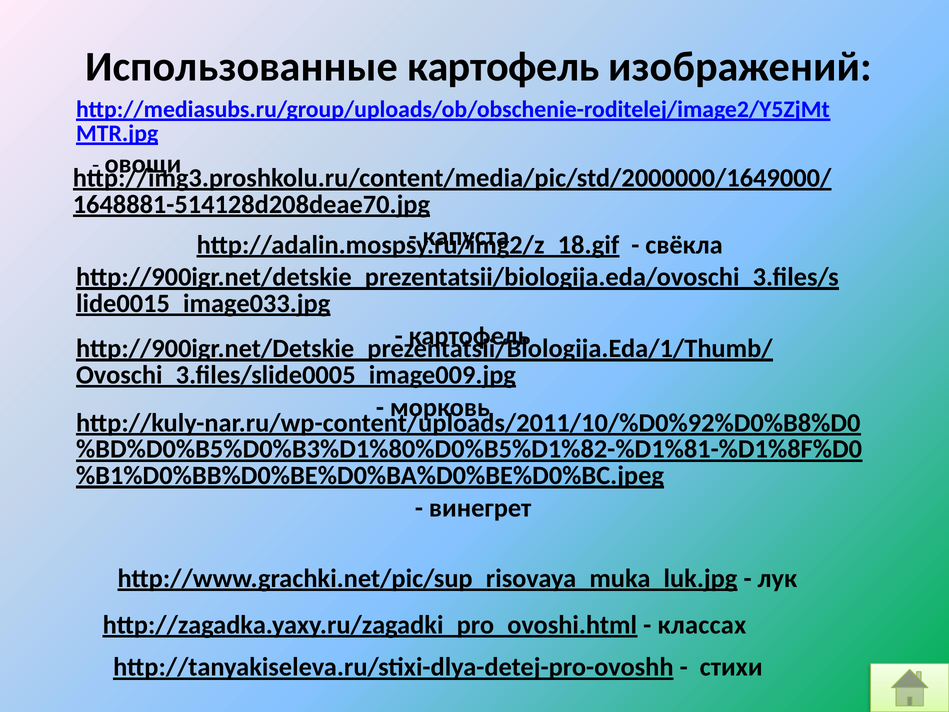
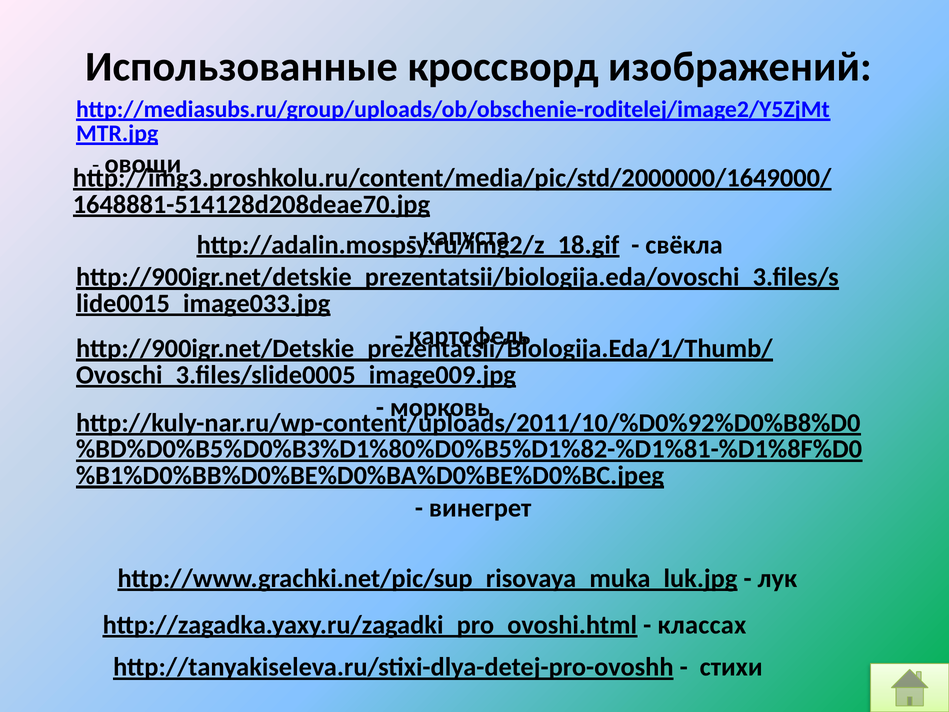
Использованные картофель: картофель -> кроссворд (503, 67)
